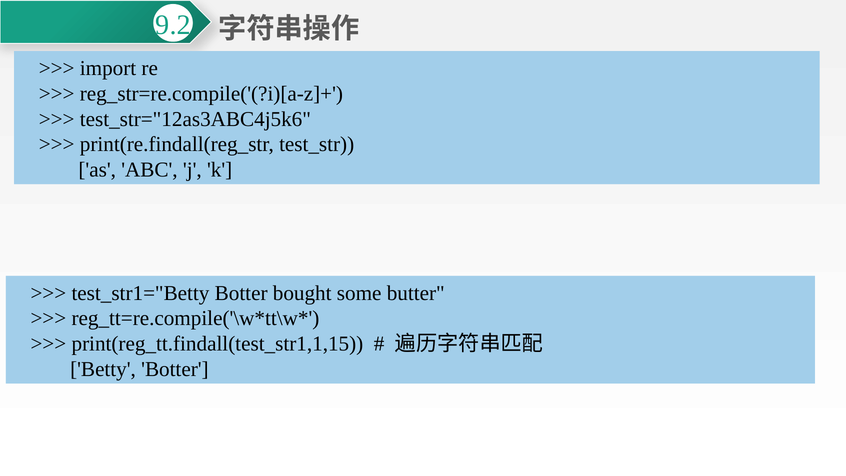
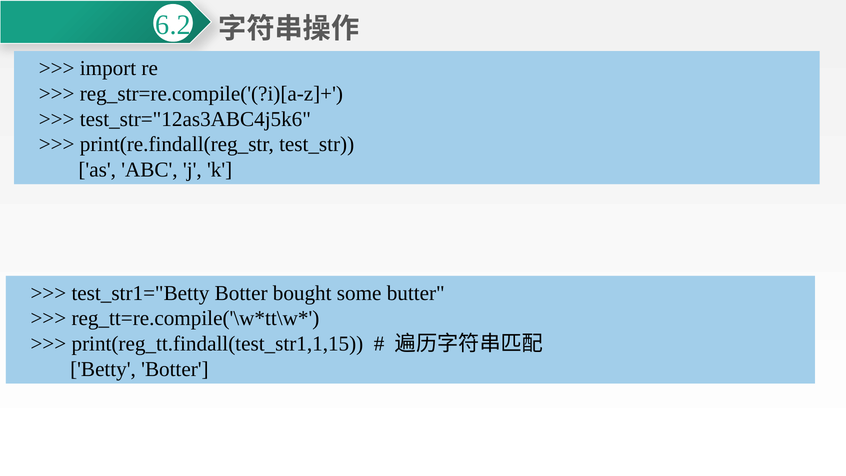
9.2: 9.2 -> 6.2 (173, 25)
